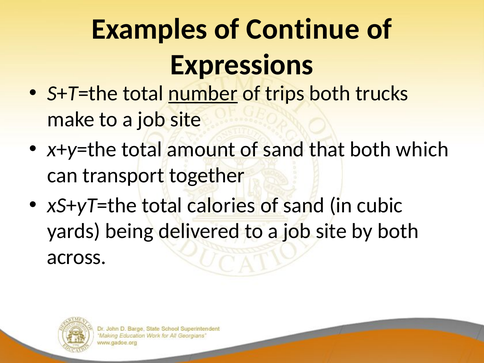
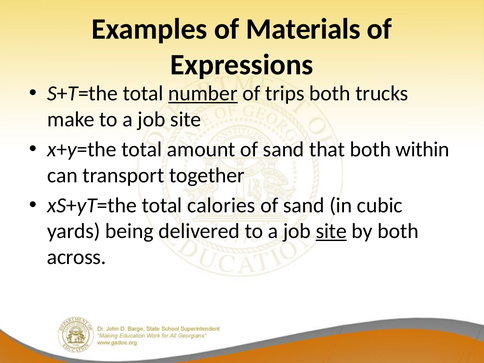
Continue: Continue -> Materials (303, 29)
which: which -> within (423, 149)
site underline: none -> present (331, 231)
